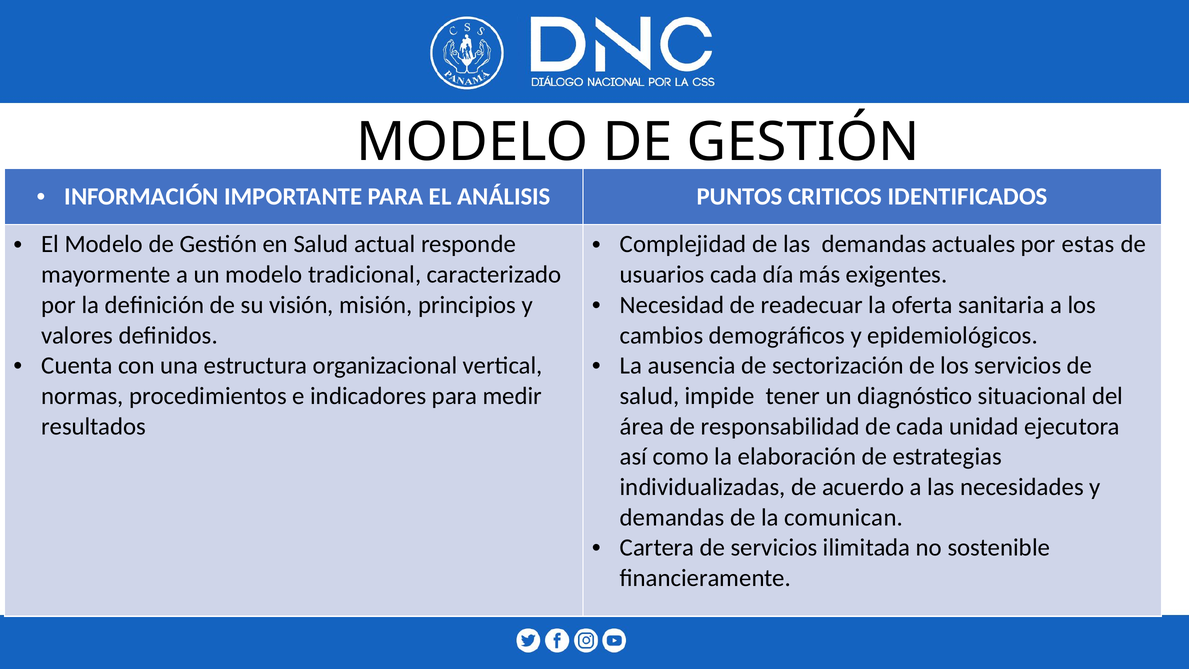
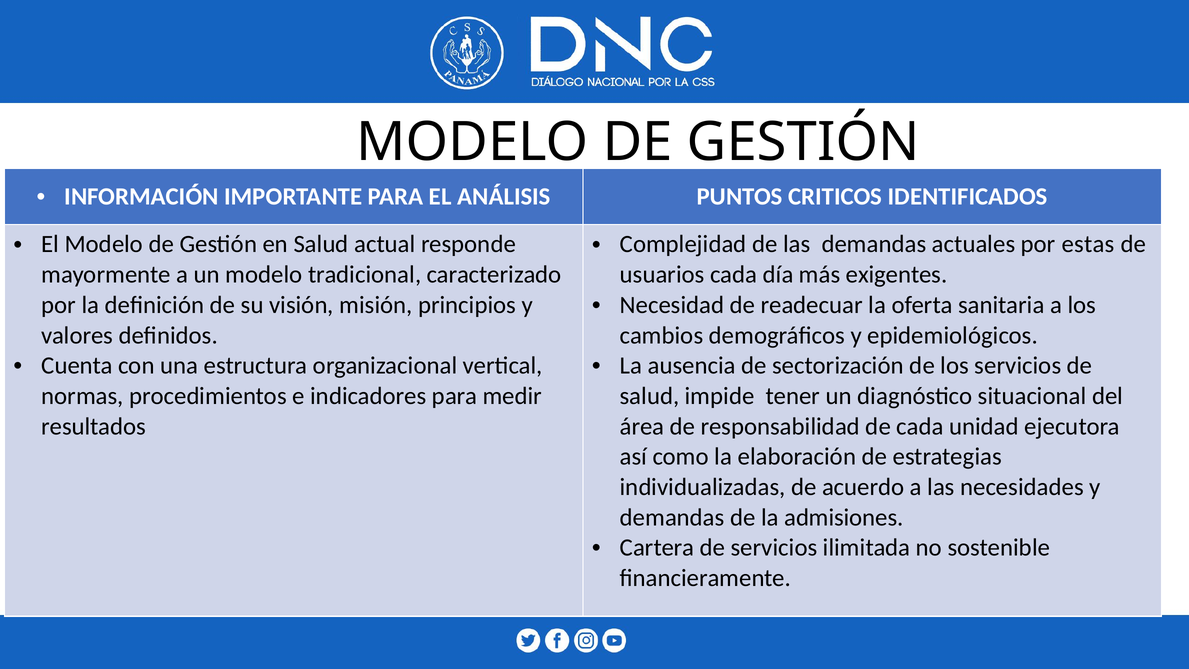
comunican: comunican -> admisiones (844, 517)
